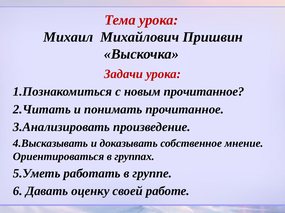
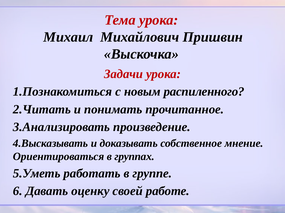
новым прочитанное: прочитанное -> распиленного (204, 92)
